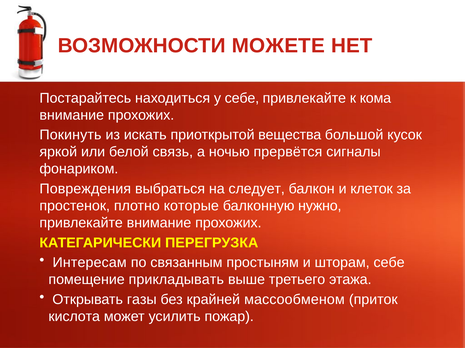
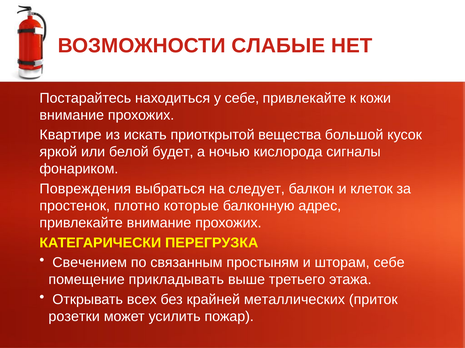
МОЖЕТЕ: МОЖЕТЕ -> СЛАБЫЕ (278, 46)
кома: кома -> кожи (375, 98)
Покинуть: Покинуть -> Квартире (70, 135)
связь: связь -> будет (173, 152)
прервётся: прервётся -> кислорода (288, 152)
нужно: нужно -> адрес (320, 206)
Интересам: Интересам -> Свечением (90, 263)
газы: газы -> всех (142, 300)
массообменом: массообменом -> металлических (294, 300)
кислота: кислота -> розетки (74, 317)
